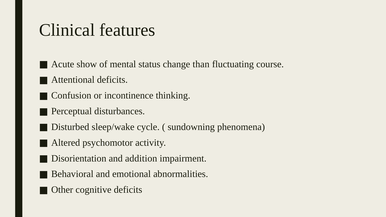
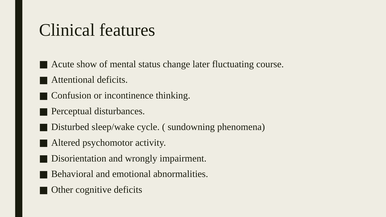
than: than -> later (201, 64)
addition: addition -> wrongly (141, 158)
